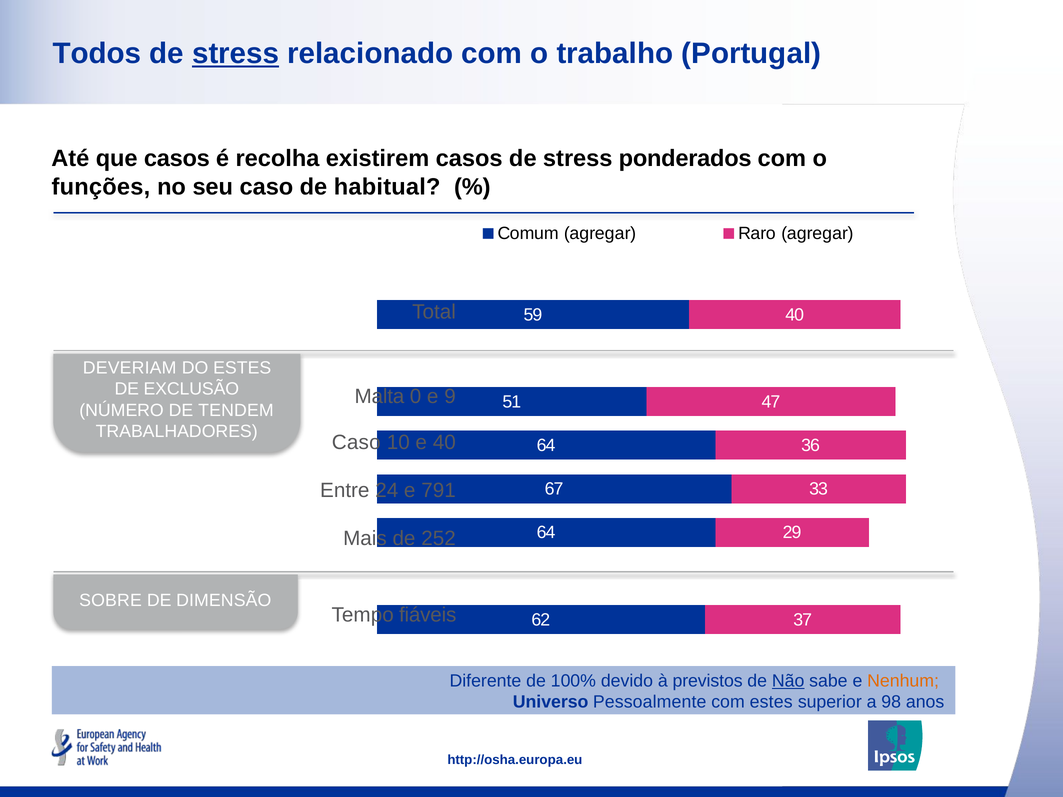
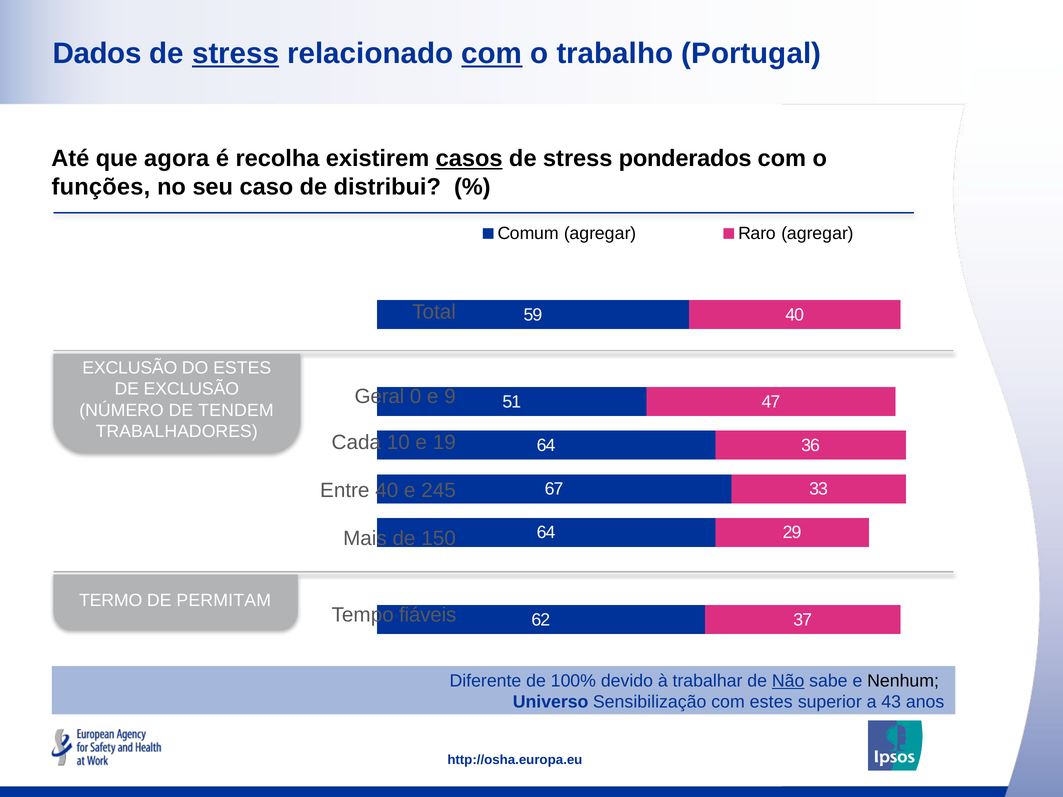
Todos: Todos -> Dados (97, 54)
com underline: none -> present (492, 54)
que casos: casos -> agora (177, 159)
casos underline: none -> present (469, 159)
habitual: habitual -> distribui (387, 187)
DEVERIAM: DEVERIAM -> EXCLUSÃO (130, 368)
Malta: Malta -> Geral (379, 396)
Caso: Caso -> Cada (356, 442)
e 40: 40 -> 19 (444, 442)
Entre 24: 24 -> 40 (387, 491)
791: 791 -> 245 (439, 491)
252: 252 -> 150 (439, 539)
SOBRE: SOBRE -> TERMO (111, 601)
DIMENSÃO: DIMENSÃO -> PERMITAM (224, 601)
previstos: previstos -> trabalhar (708, 681)
Nenhum colour: orange -> black (903, 681)
Pessoalmente: Pessoalmente -> Sensibilização (650, 702)
a 98: 98 -> 43 (891, 702)
